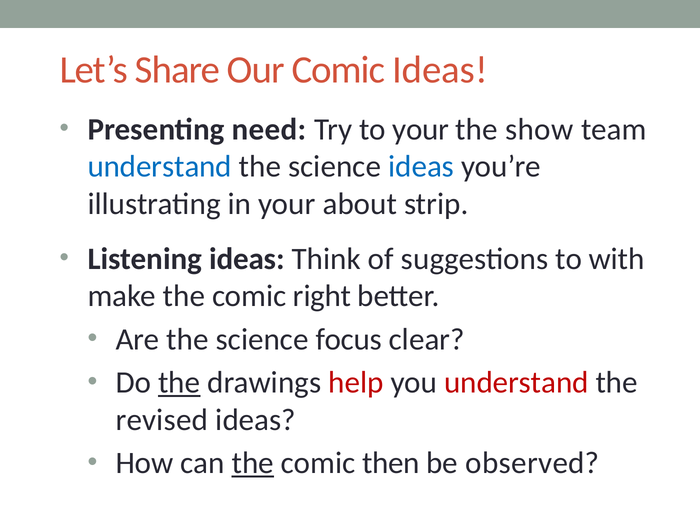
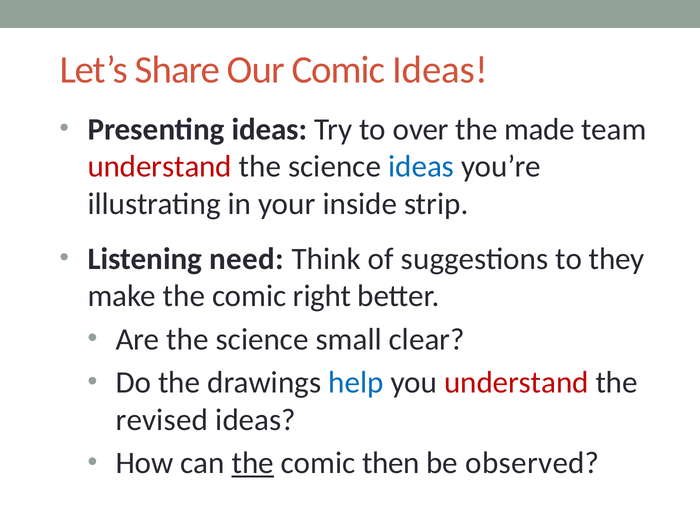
Presenting need: need -> ideas (269, 129)
to your: your -> over (421, 129)
show: show -> made (540, 129)
understand colour: blue -> red (160, 167)
about: about -> inside (360, 204)
Listening ideas: ideas -> need (247, 259)
with: with -> they (617, 259)
focus: focus -> small (349, 339)
the underline: present -> none (179, 383)
help colour: red -> blue (356, 383)
